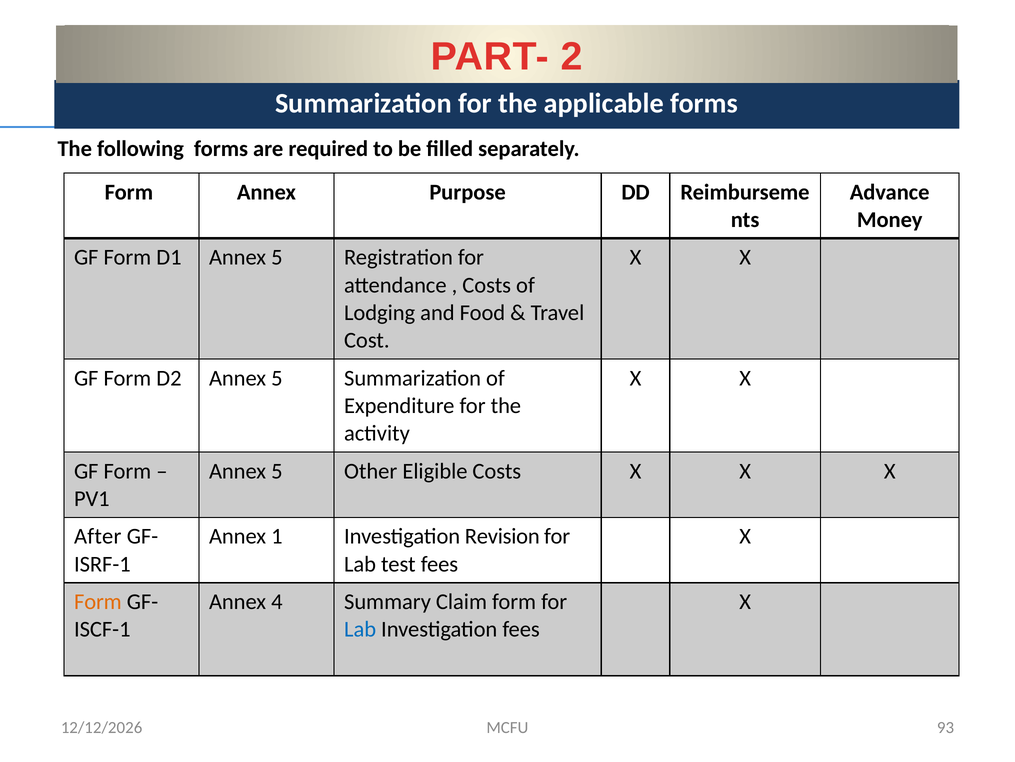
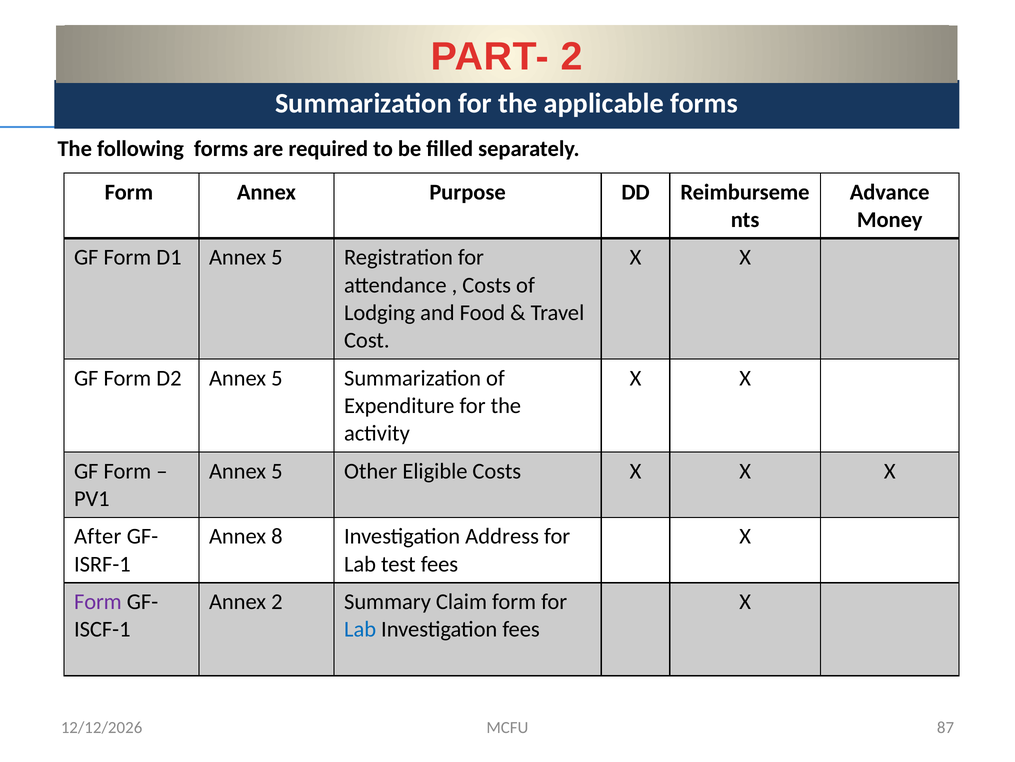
1: 1 -> 8 (277, 536)
Revision: Revision -> Address (502, 536)
Form colour: orange -> purple (98, 601)
Annex 4: 4 -> 2 (277, 601)
93: 93 -> 87 (946, 727)
